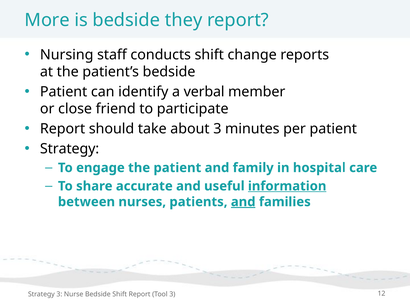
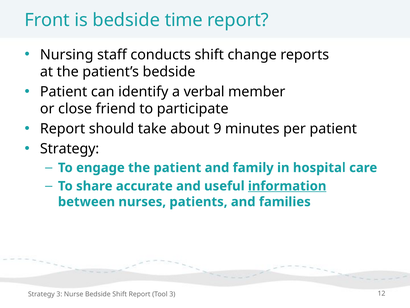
More: More -> Front (47, 20)
they: they -> time (184, 20)
about 3: 3 -> 9 (217, 129)
and underline: present -> none (243, 202)
